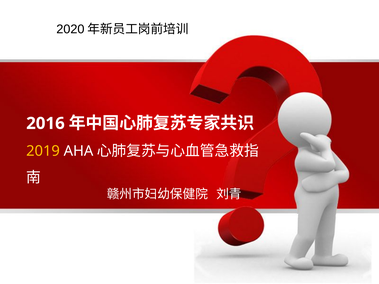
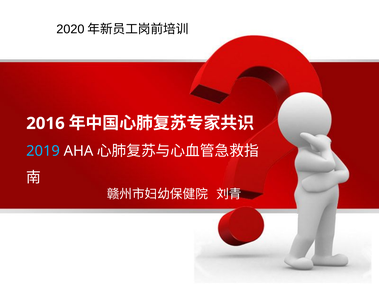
2019 colour: yellow -> light blue (43, 151)
